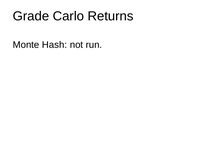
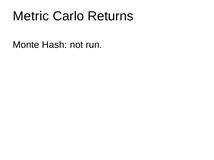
Grade: Grade -> Metric (31, 16)
